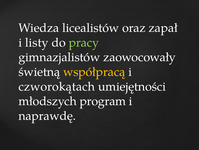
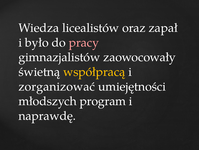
listy: listy -> było (37, 42)
pracy colour: light green -> pink (84, 42)
czworokątach: czworokątach -> zorganizować (57, 86)
